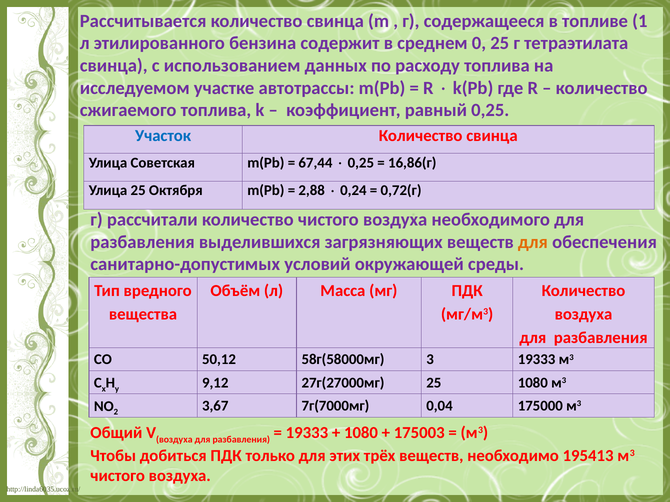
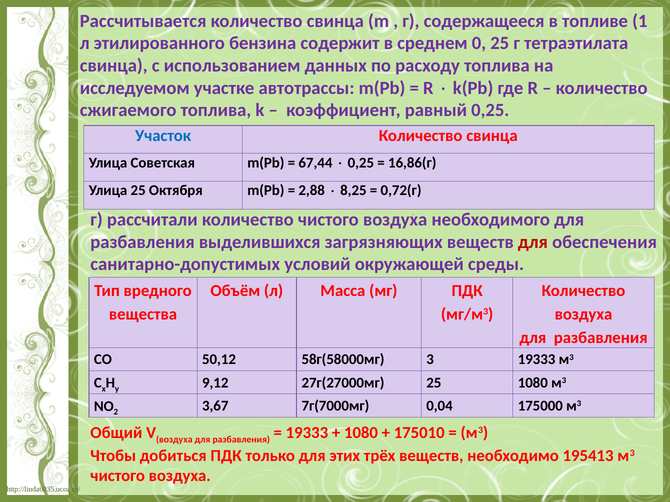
0,24: 0,24 -> 8,25 (353, 191)
для colour: orange -> red (533, 242)
175003: 175003 -> 175010 (419, 433)
